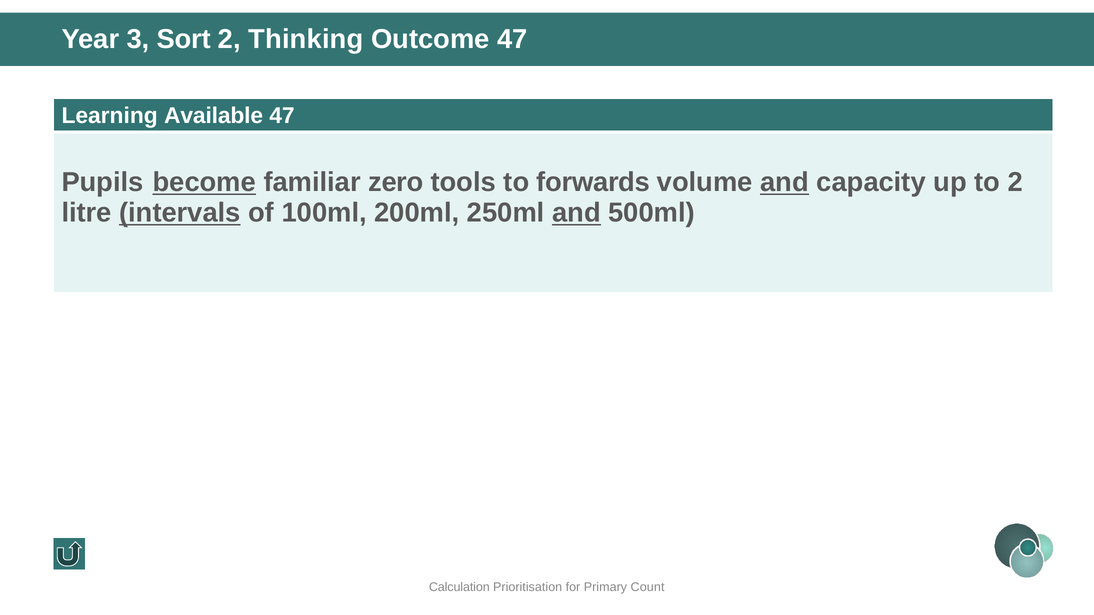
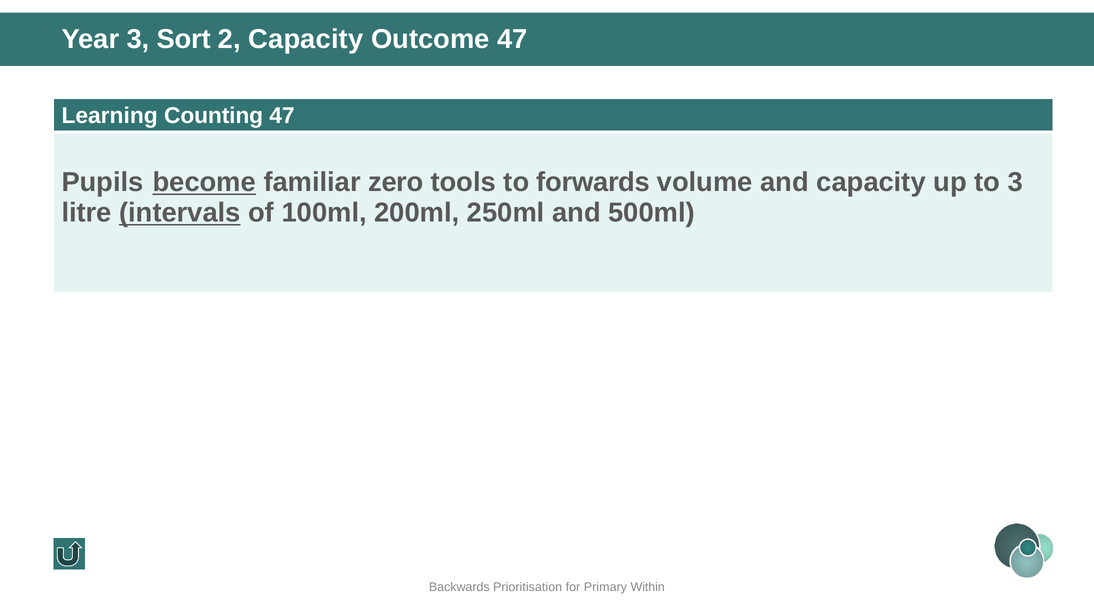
2 Thinking: Thinking -> Capacity (306, 39)
Available: Available -> Counting (214, 116)
and underline: present -> none (784, 182)
to 2: 2 -> 3 (1015, 182)
and underline: present -> none (576, 213)
Calculation: Calculation -> Backwards (459, 588)
Count: Count -> Within (648, 588)
